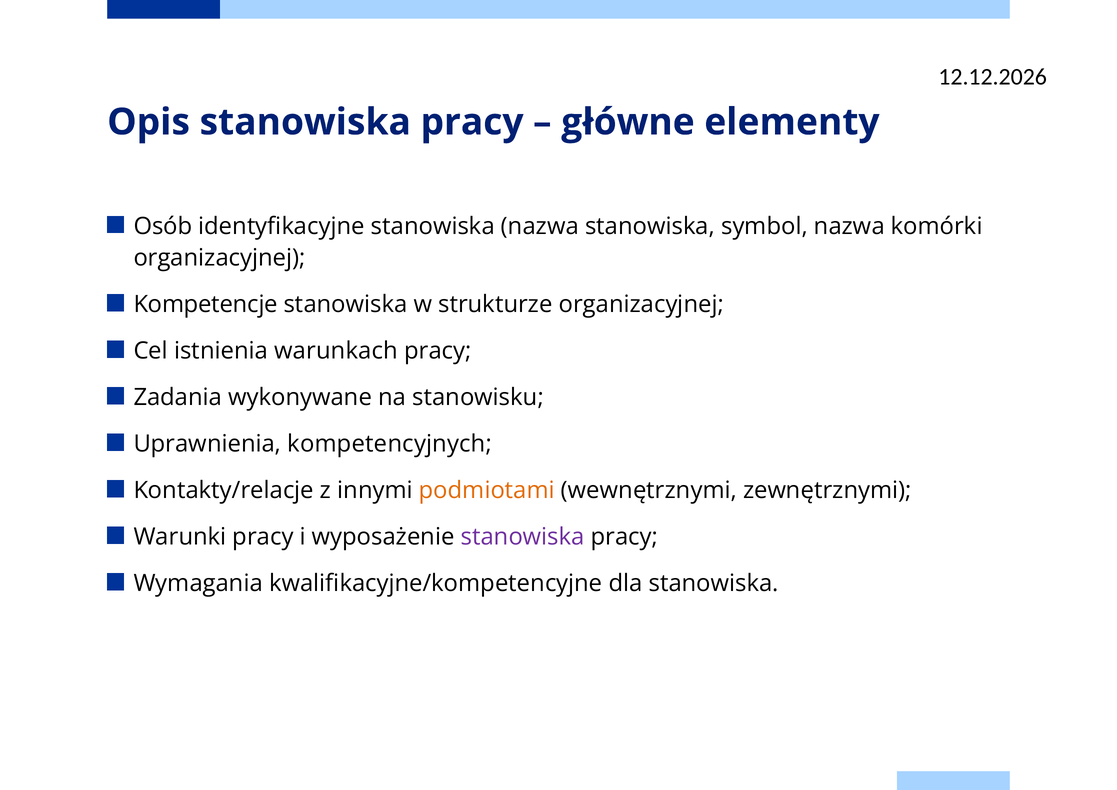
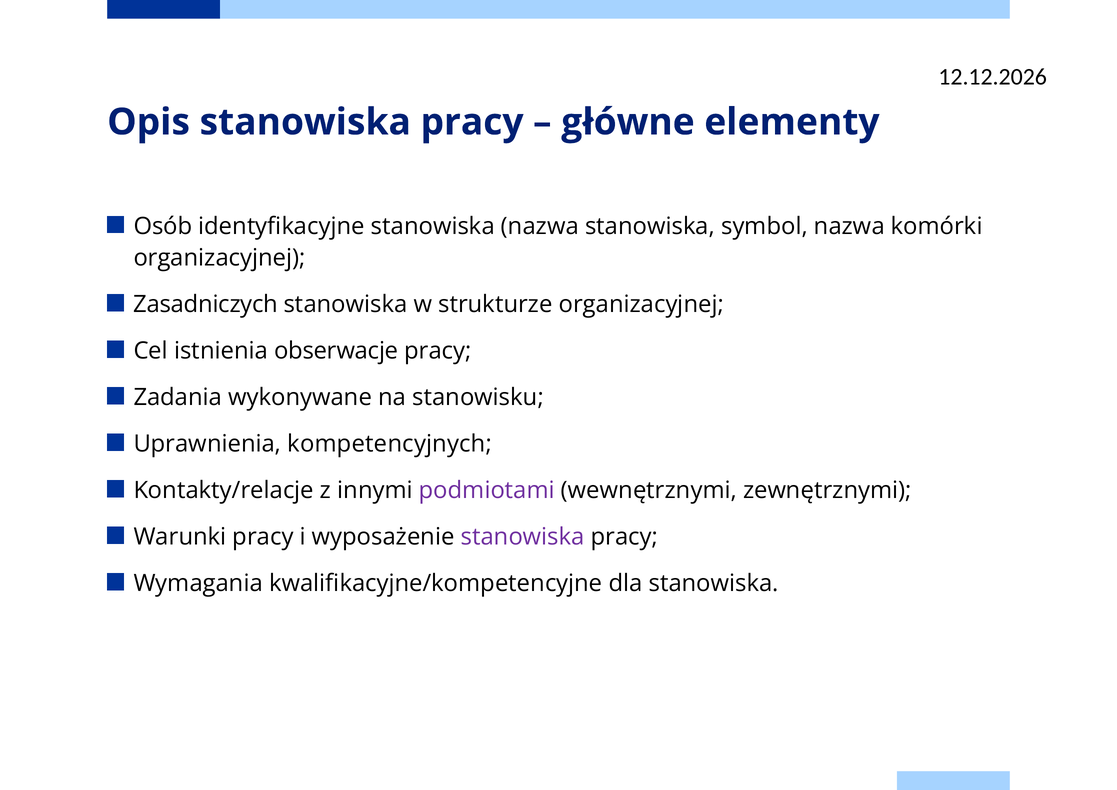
Kompetencje: Kompetencje -> Zasadniczych (206, 304)
warunkach: warunkach -> obserwacje (336, 351)
podmiotami colour: orange -> purple (487, 490)
